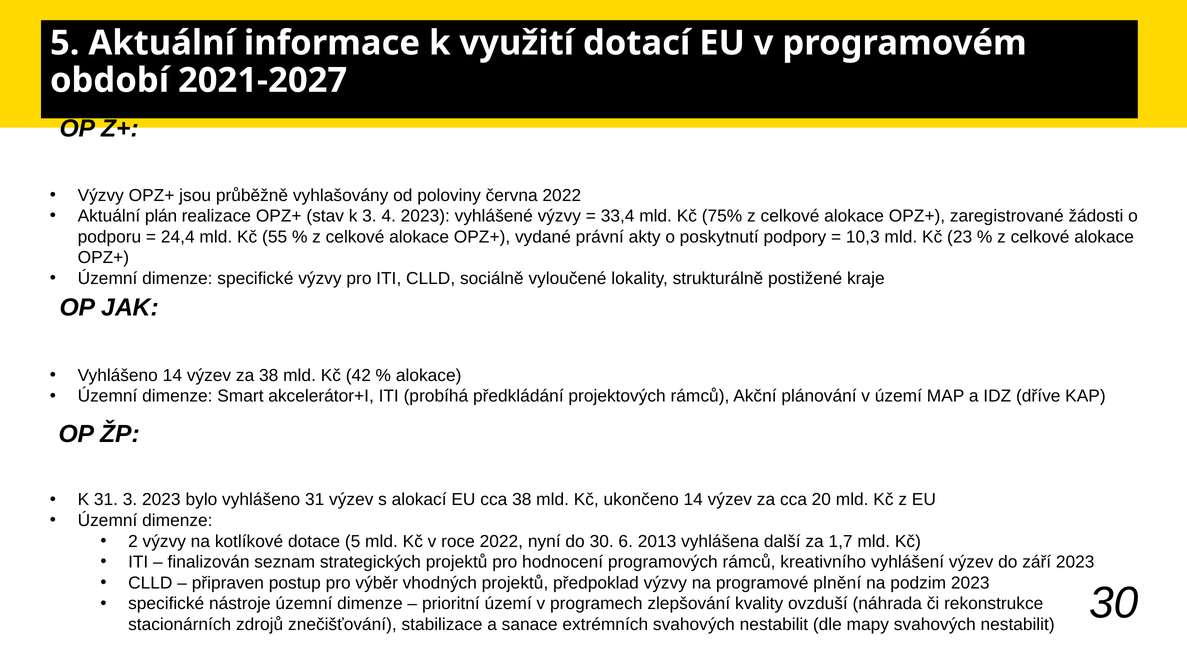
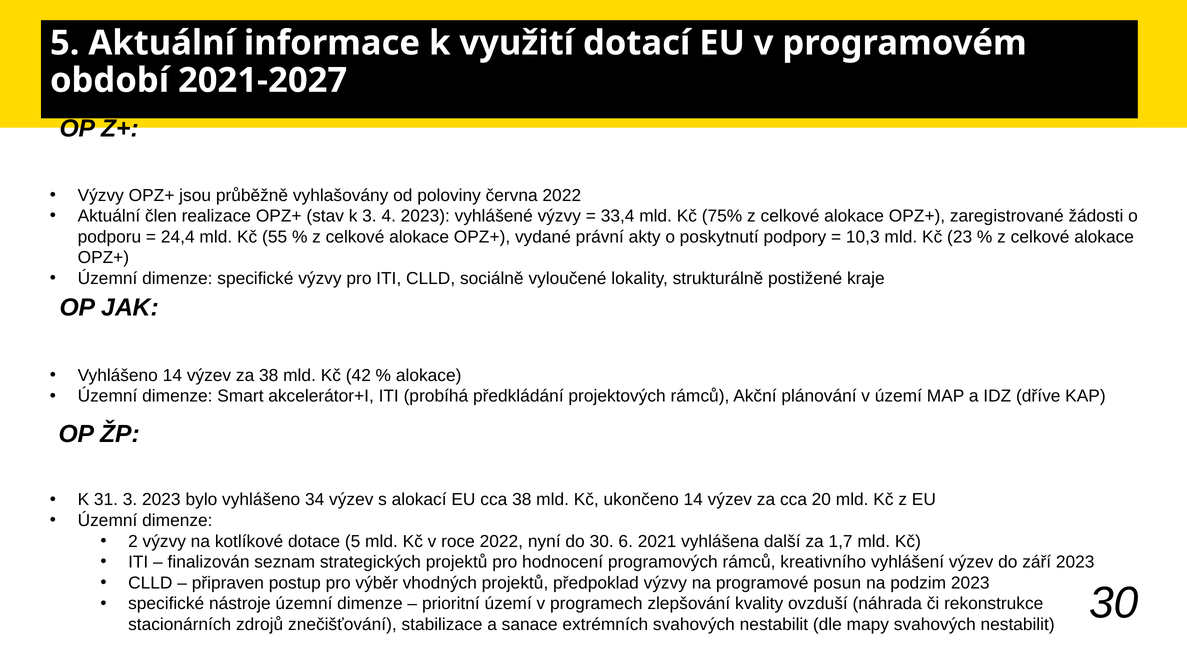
plán: plán -> člen (161, 216)
vyhlášeno 31: 31 -> 34 (315, 500)
2013: 2013 -> 2021 (657, 541)
plnění: plnění -> posun (837, 583)
